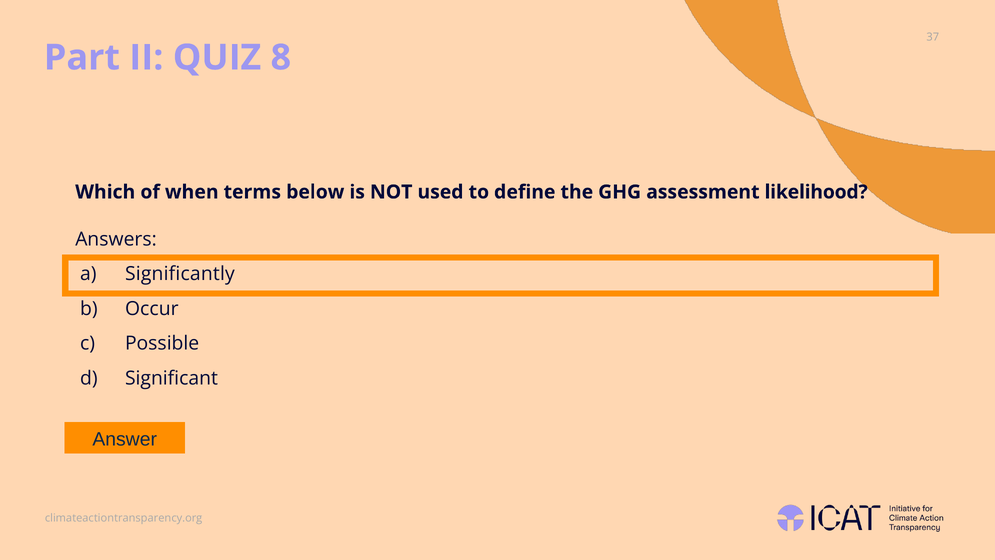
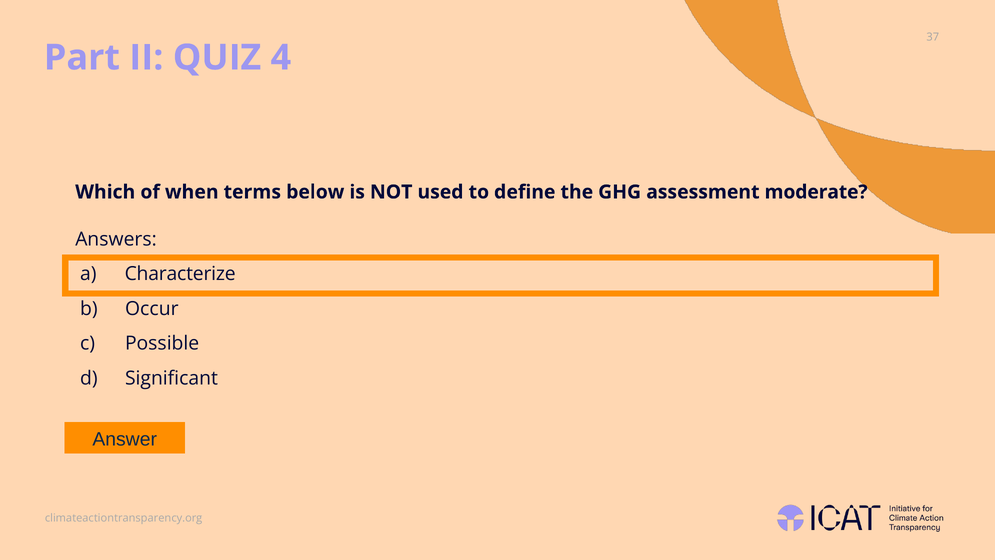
8: 8 -> 4 (281, 58)
likelihood: likelihood -> moderate (816, 192)
Significantly: Significantly -> Characterize (180, 274)
